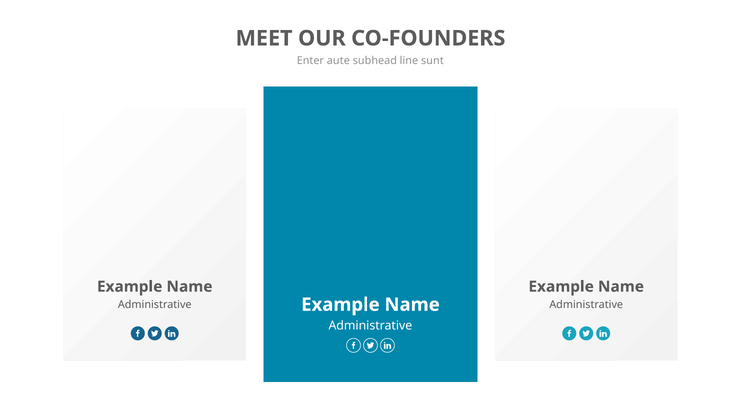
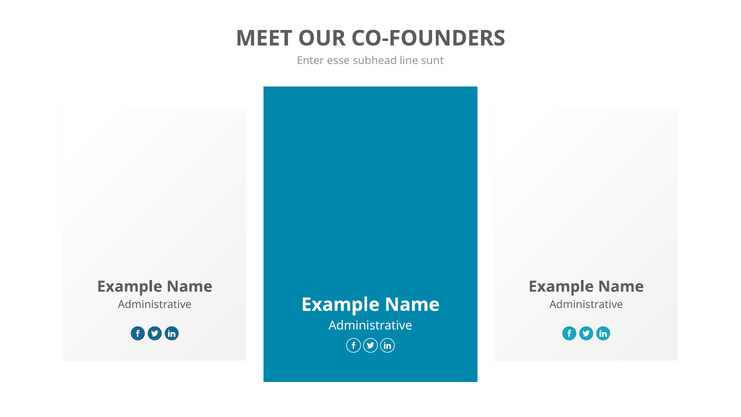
aute: aute -> esse (338, 61)
